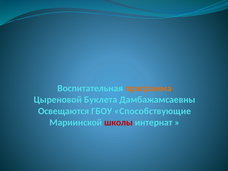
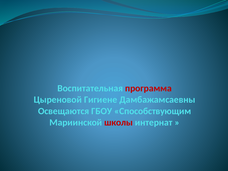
программа colour: orange -> red (148, 88)
Буклета: Буклета -> Гигиене (101, 100)
Способствующие: Способствующие -> Способствующим (153, 111)
